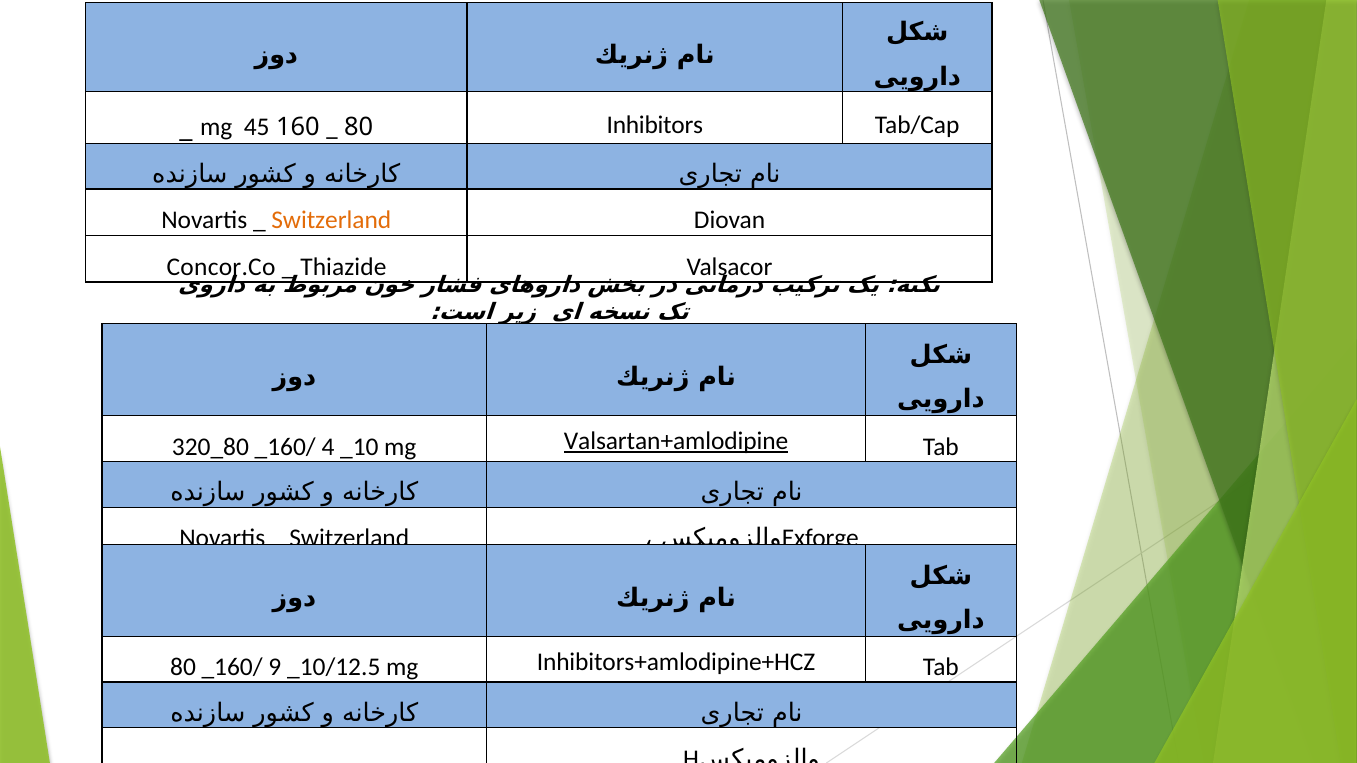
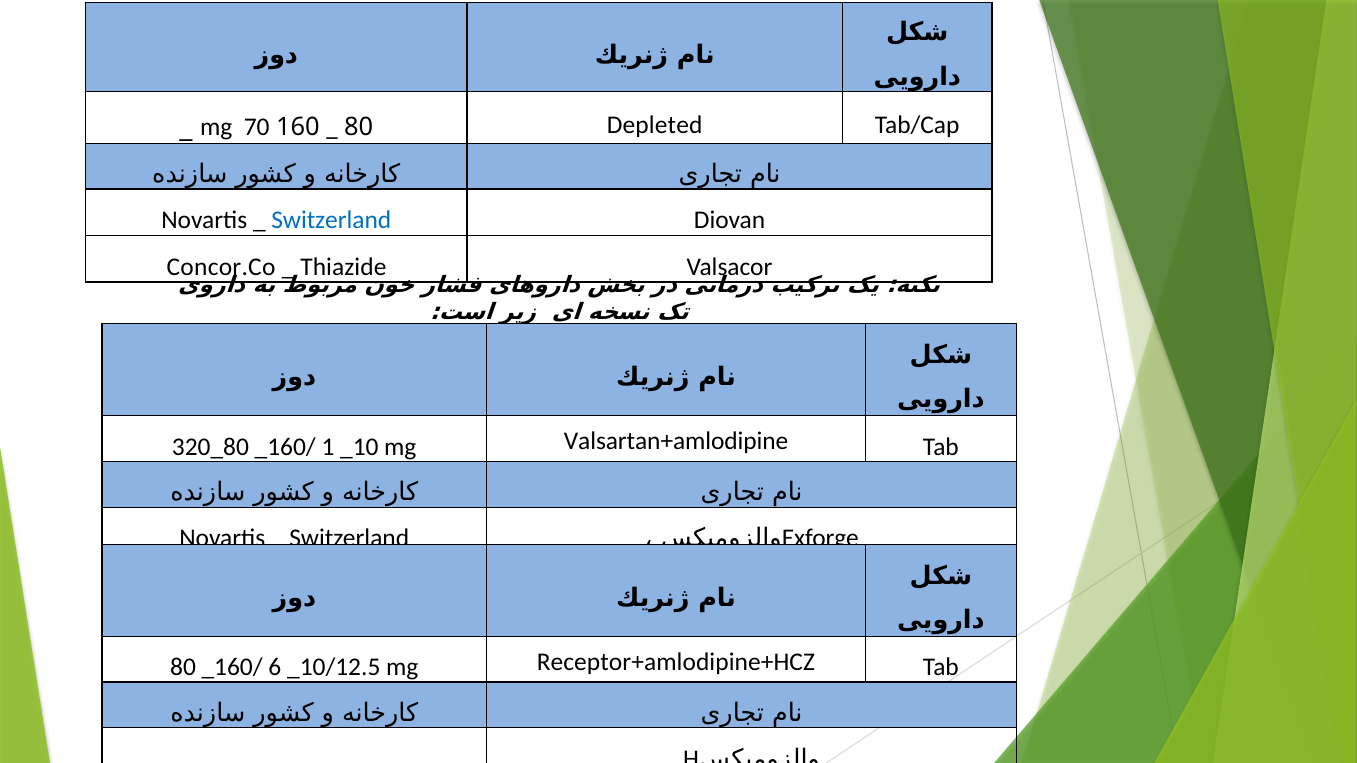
Inhibitors: Inhibitors -> Depleted (655, 125)
45: 45 -> 70 (257, 127)
Switzerland colour: orange -> blue (331, 220)
4: 4 -> 1 (328, 447)
Valsartan+amlodipine underline: present -> none (676, 441)
9: 9 -> 6 (275, 668)
Inhibitors+amlodipine+HCZ: Inhibitors+amlodipine+HCZ -> Receptor+amlodipine+HCZ (676, 662)
